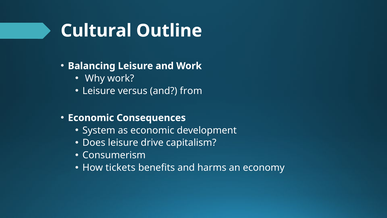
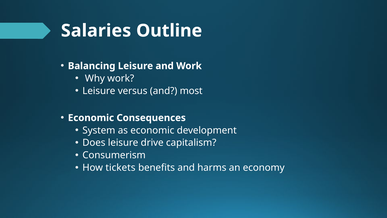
Cultural: Cultural -> Salaries (96, 31)
from: from -> most (191, 91)
